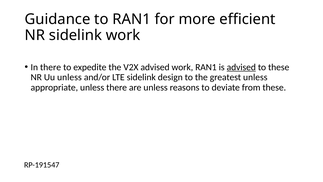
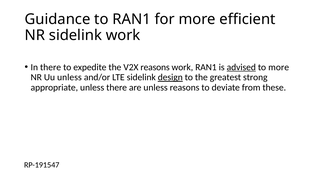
V2X advised: advised -> reasons (155, 67)
to these: these -> more (279, 67)
design underline: none -> present (170, 77)
greatest unless: unless -> strong (255, 77)
